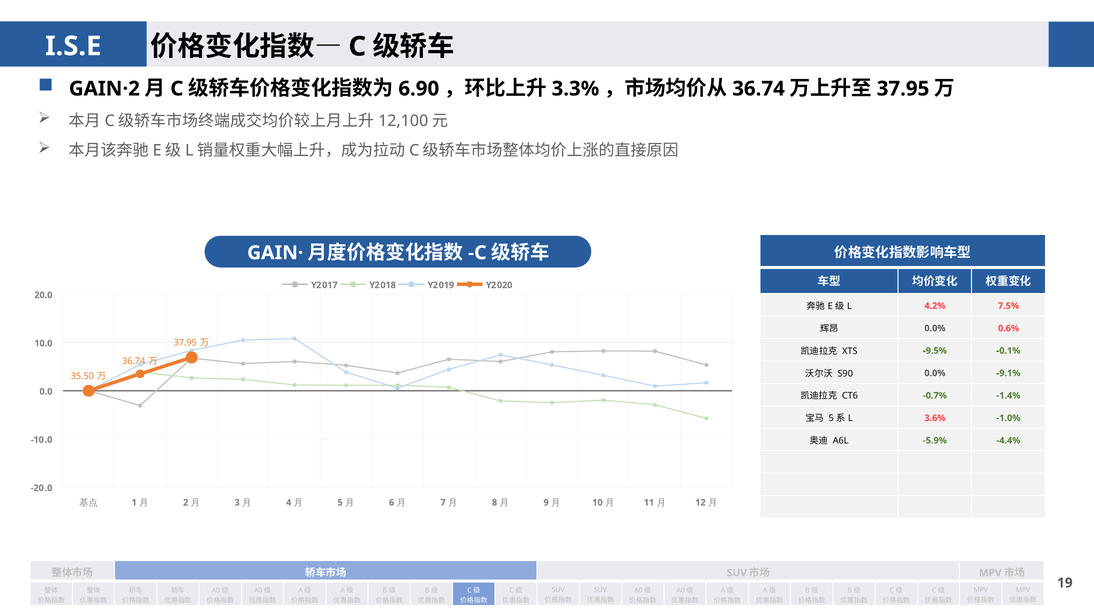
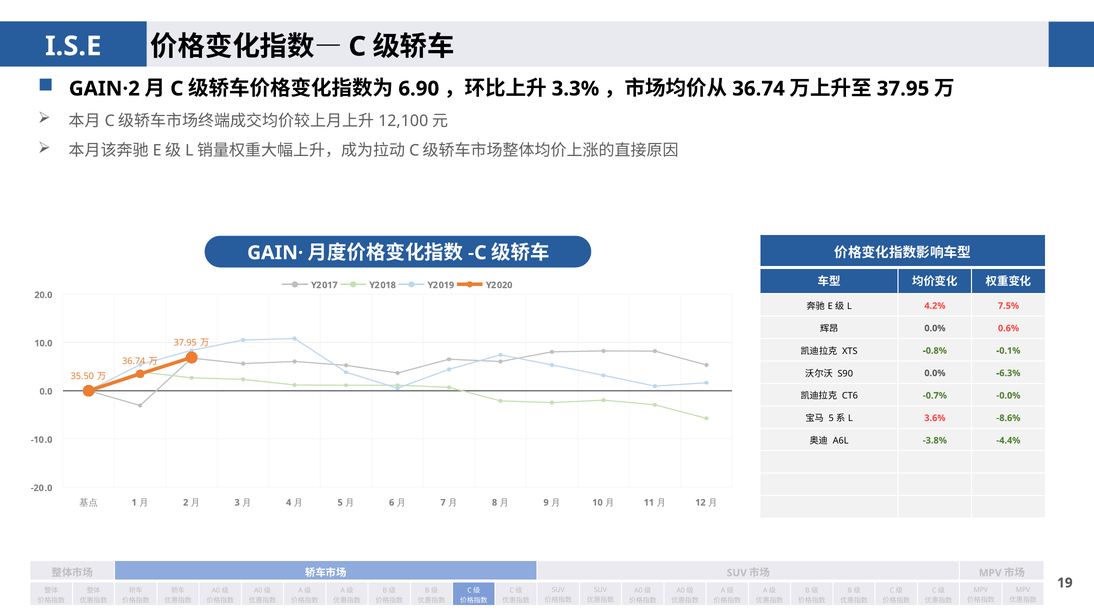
-9.5%: -9.5% -> -0.8% (935, 350)
-9.1%: -9.1% -> -6.3% (1008, 373)
-1.4%: -1.4% -> -0.0% (1008, 395)
-1.0%: -1.0% -> -8.6% (1008, 418)
-5.9%: -5.9% -> -3.8% (935, 440)
